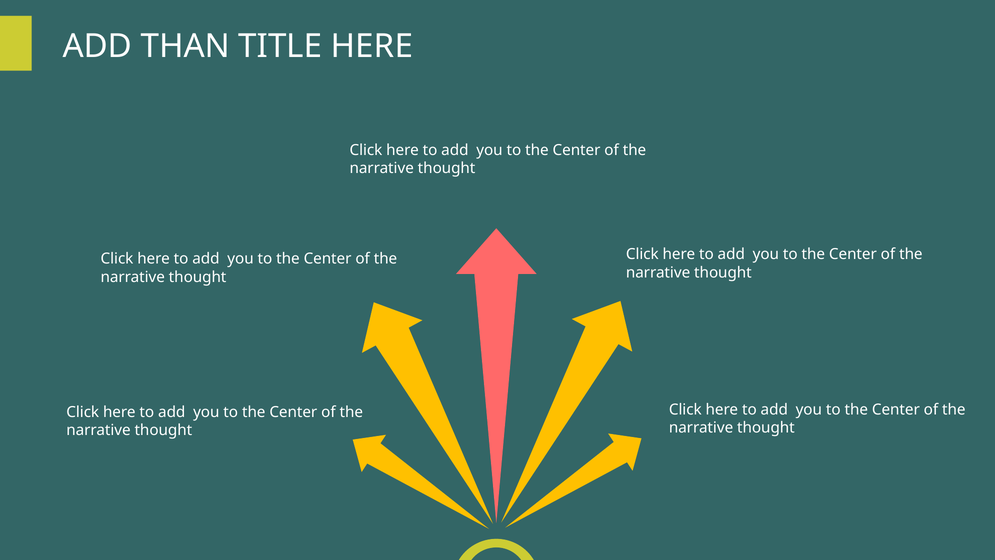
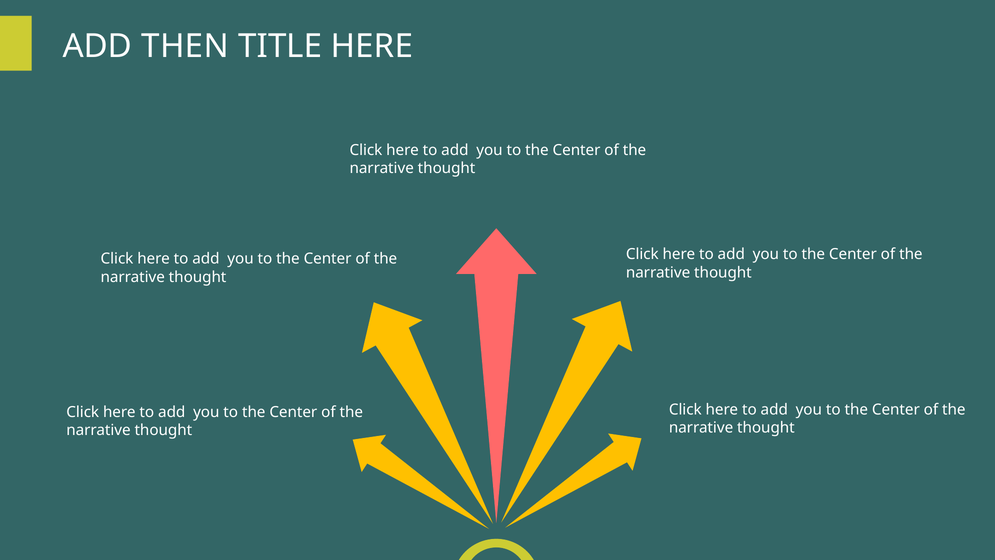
THAN: THAN -> THEN (185, 46)
